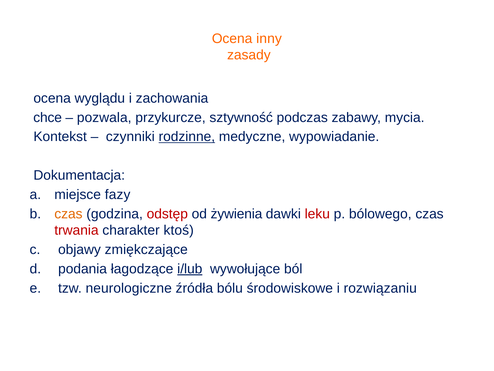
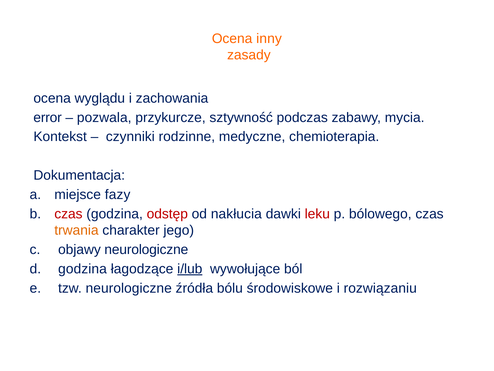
chce: chce -> error (48, 117)
rodzinne underline: present -> none (187, 137)
wypowiadanie: wypowiadanie -> chemioterapia (334, 137)
czas colour: orange -> red (68, 214)
żywienia: żywienia -> nakłucia (236, 214)
trwania colour: red -> orange (76, 230)
ktoś: ktoś -> jego (179, 230)
objawy zmiękczające: zmiękczające -> neurologiczne (146, 249)
podania: podania -> godzina (82, 269)
